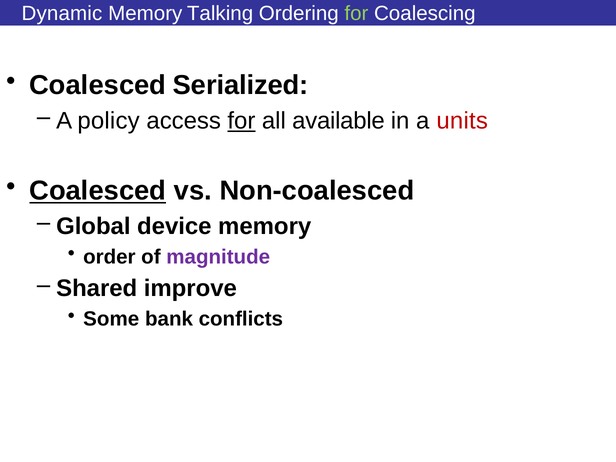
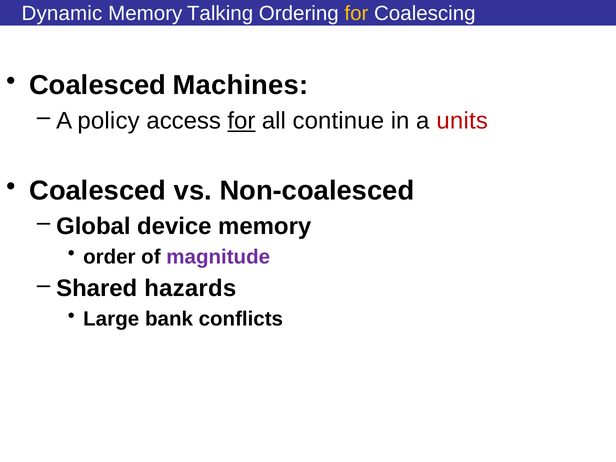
for colour: light green -> yellow (356, 13)
Serialized: Serialized -> Machines (240, 85)
available: available -> continue (338, 121)
Coalesced underline: present -> none (98, 191)
improve: improve -> hazards (190, 289)
Some: Some -> Large (111, 319)
